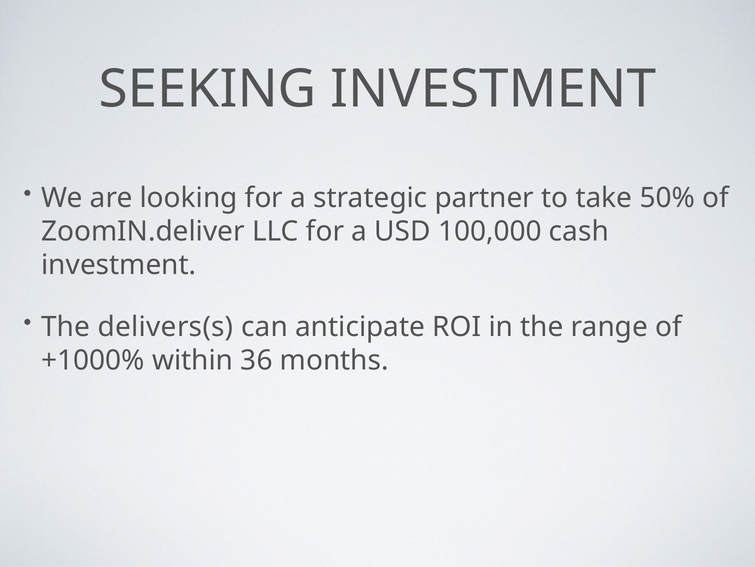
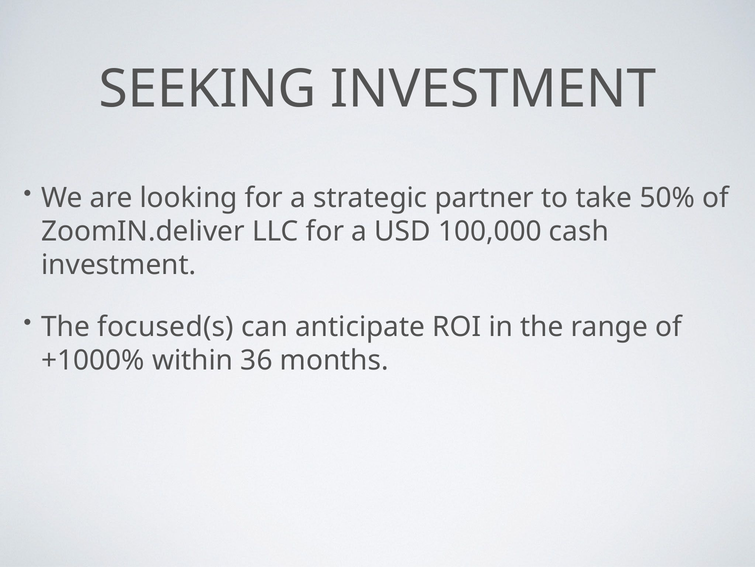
delivers(s: delivers(s -> focused(s (166, 326)
